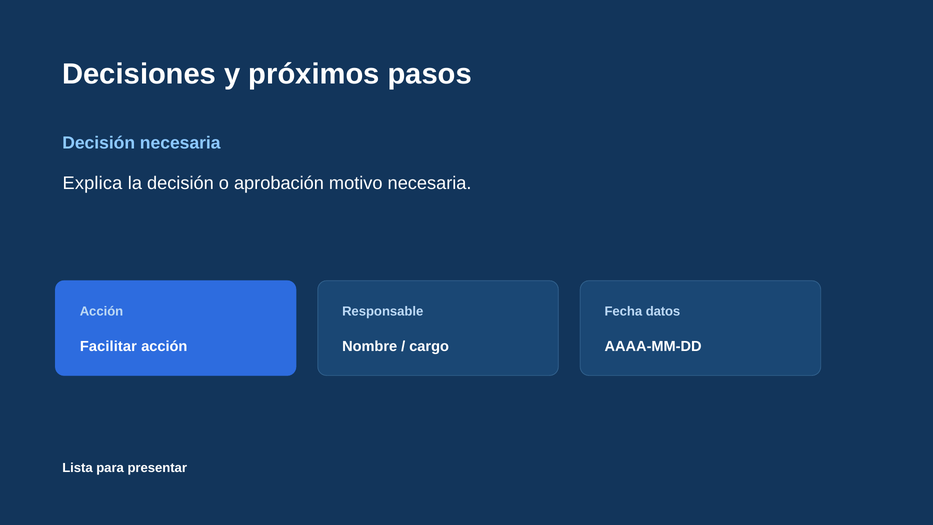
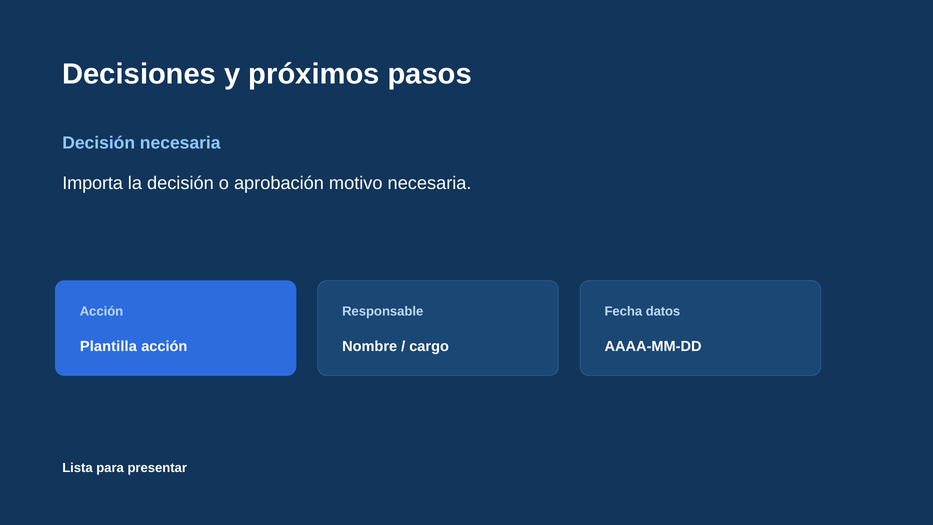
Explica: Explica -> Importa (93, 183)
Facilitar: Facilitar -> Plantilla (108, 346)
